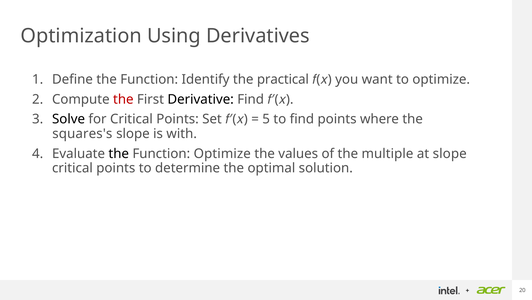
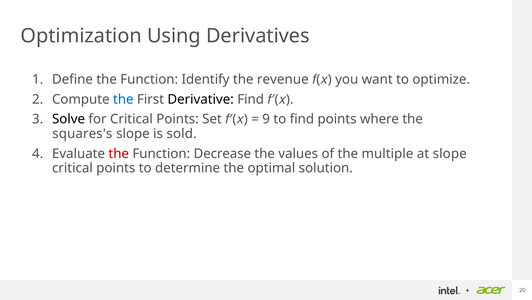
practical: practical -> revenue (283, 79)
the colour: red -> blue (123, 99)
5: 5 -> 9 (266, 119)
with: with -> sold (182, 133)
the colour: black -> red (119, 153)
Function Optimize: Optimize -> Decrease (222, 153)
